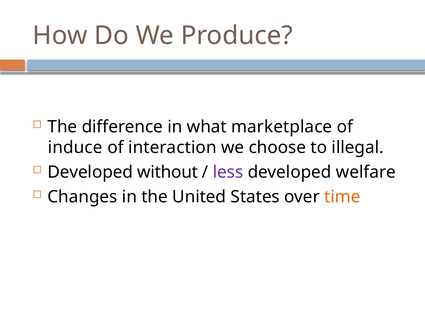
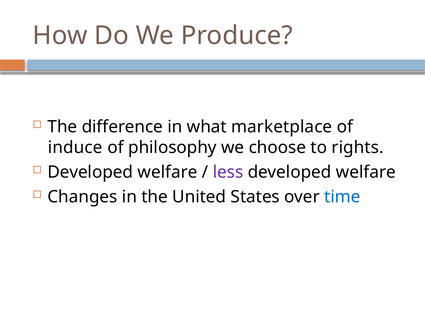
interaction: interaction -> philosophy (172, 147)
illegal: illegal -> rights (358, 147)
without: without -> welfare (168, 172)
time colour: orange -> blue (342, 197)
